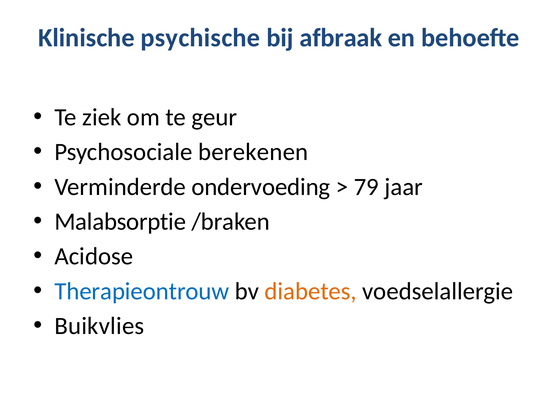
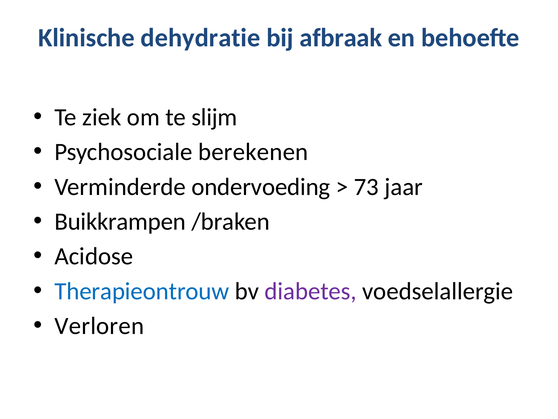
psychische: psychische -> dehydratie (200, 38)
geur: geur -> slijm (214, 117)
79: 79 -> 73 (366, 187)
Malabsorptie: Malabsorptie -> Buikkrampen (120, 221)
diabetes colour: orange -> purple (311, 291)
Buikvlies: Buikvlies -> Verloren (99, 326)
